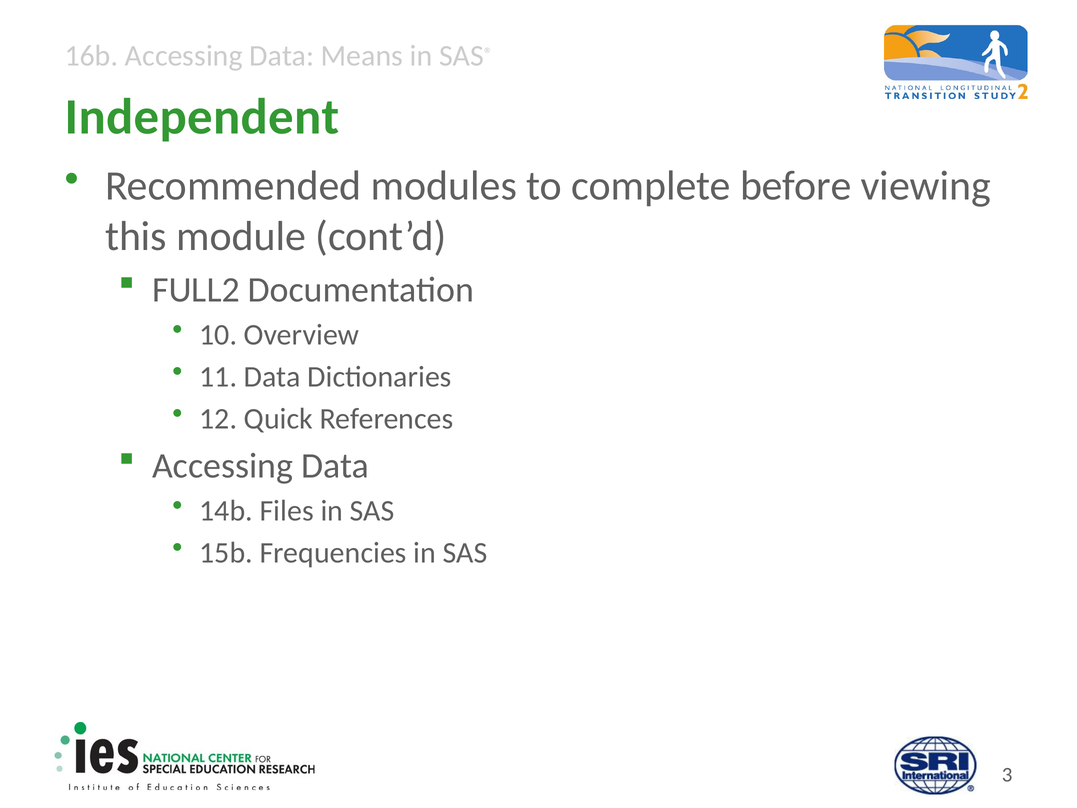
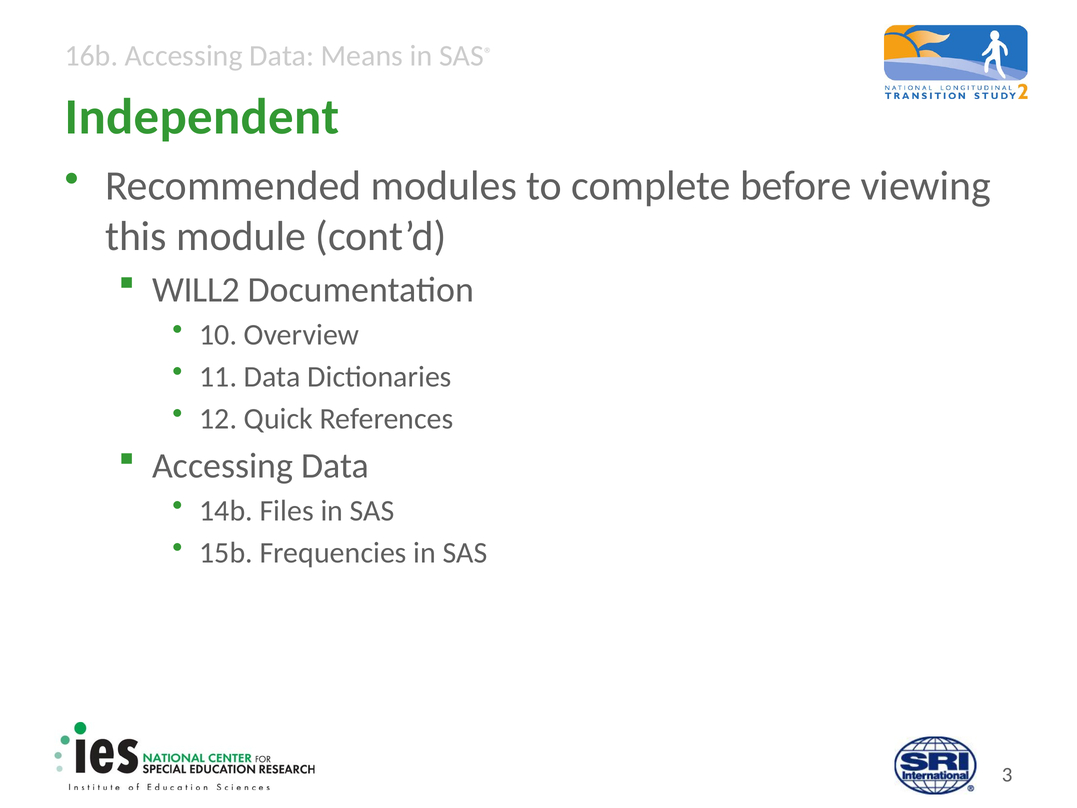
FULL2: FULL2 -> WILL2 (196, 290)
